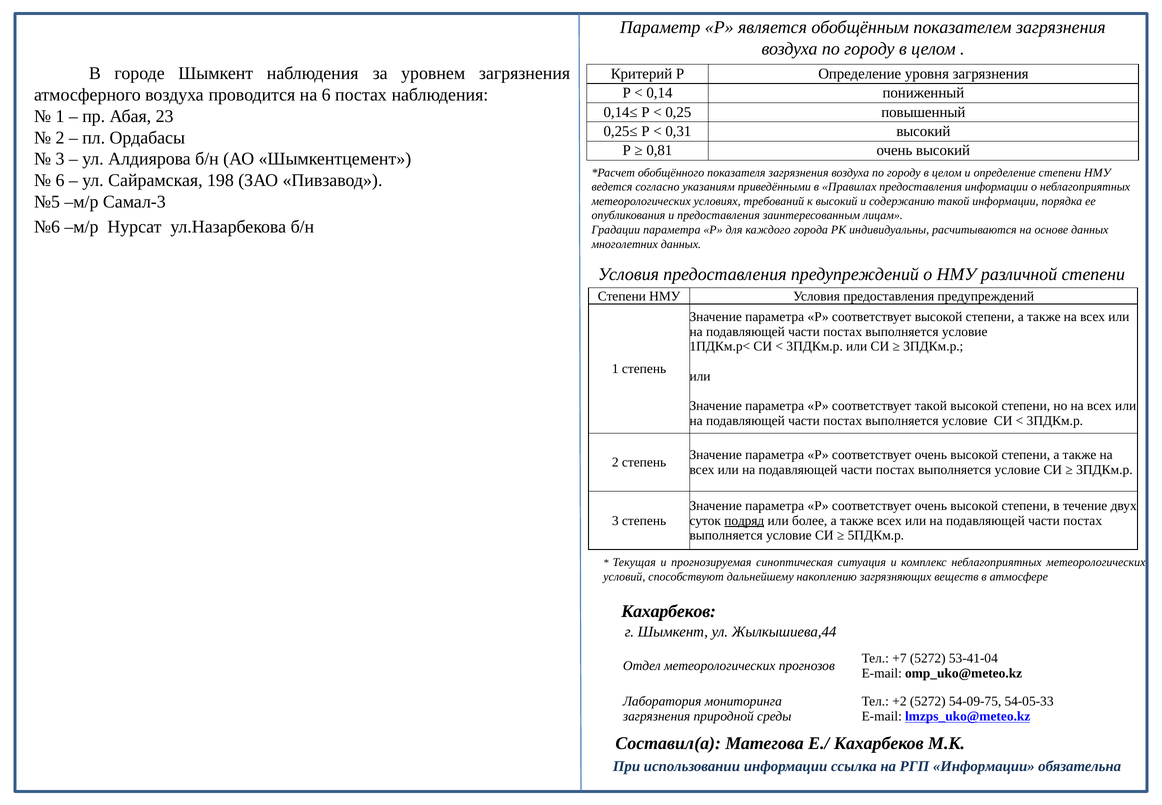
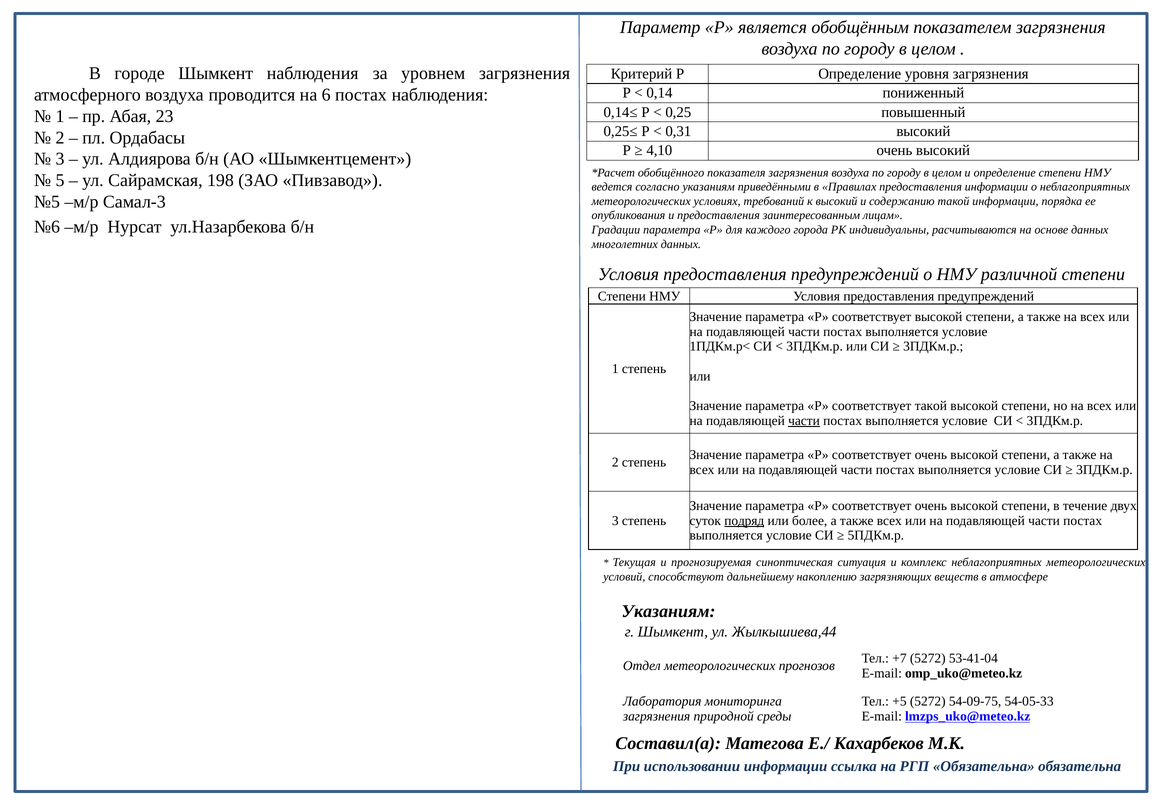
0,81: 0,81 -> 4,10 (659, 150)
6: 6 -> 5 (60, 180)
части underline: none -> present (804, 421)
Кахарбеков: Кахарбеков -> Указаниям (669, 611)
+2: +2 -> +5 (899, 701)
РГП Информации: Информации -> Обязательна (984, 766)
